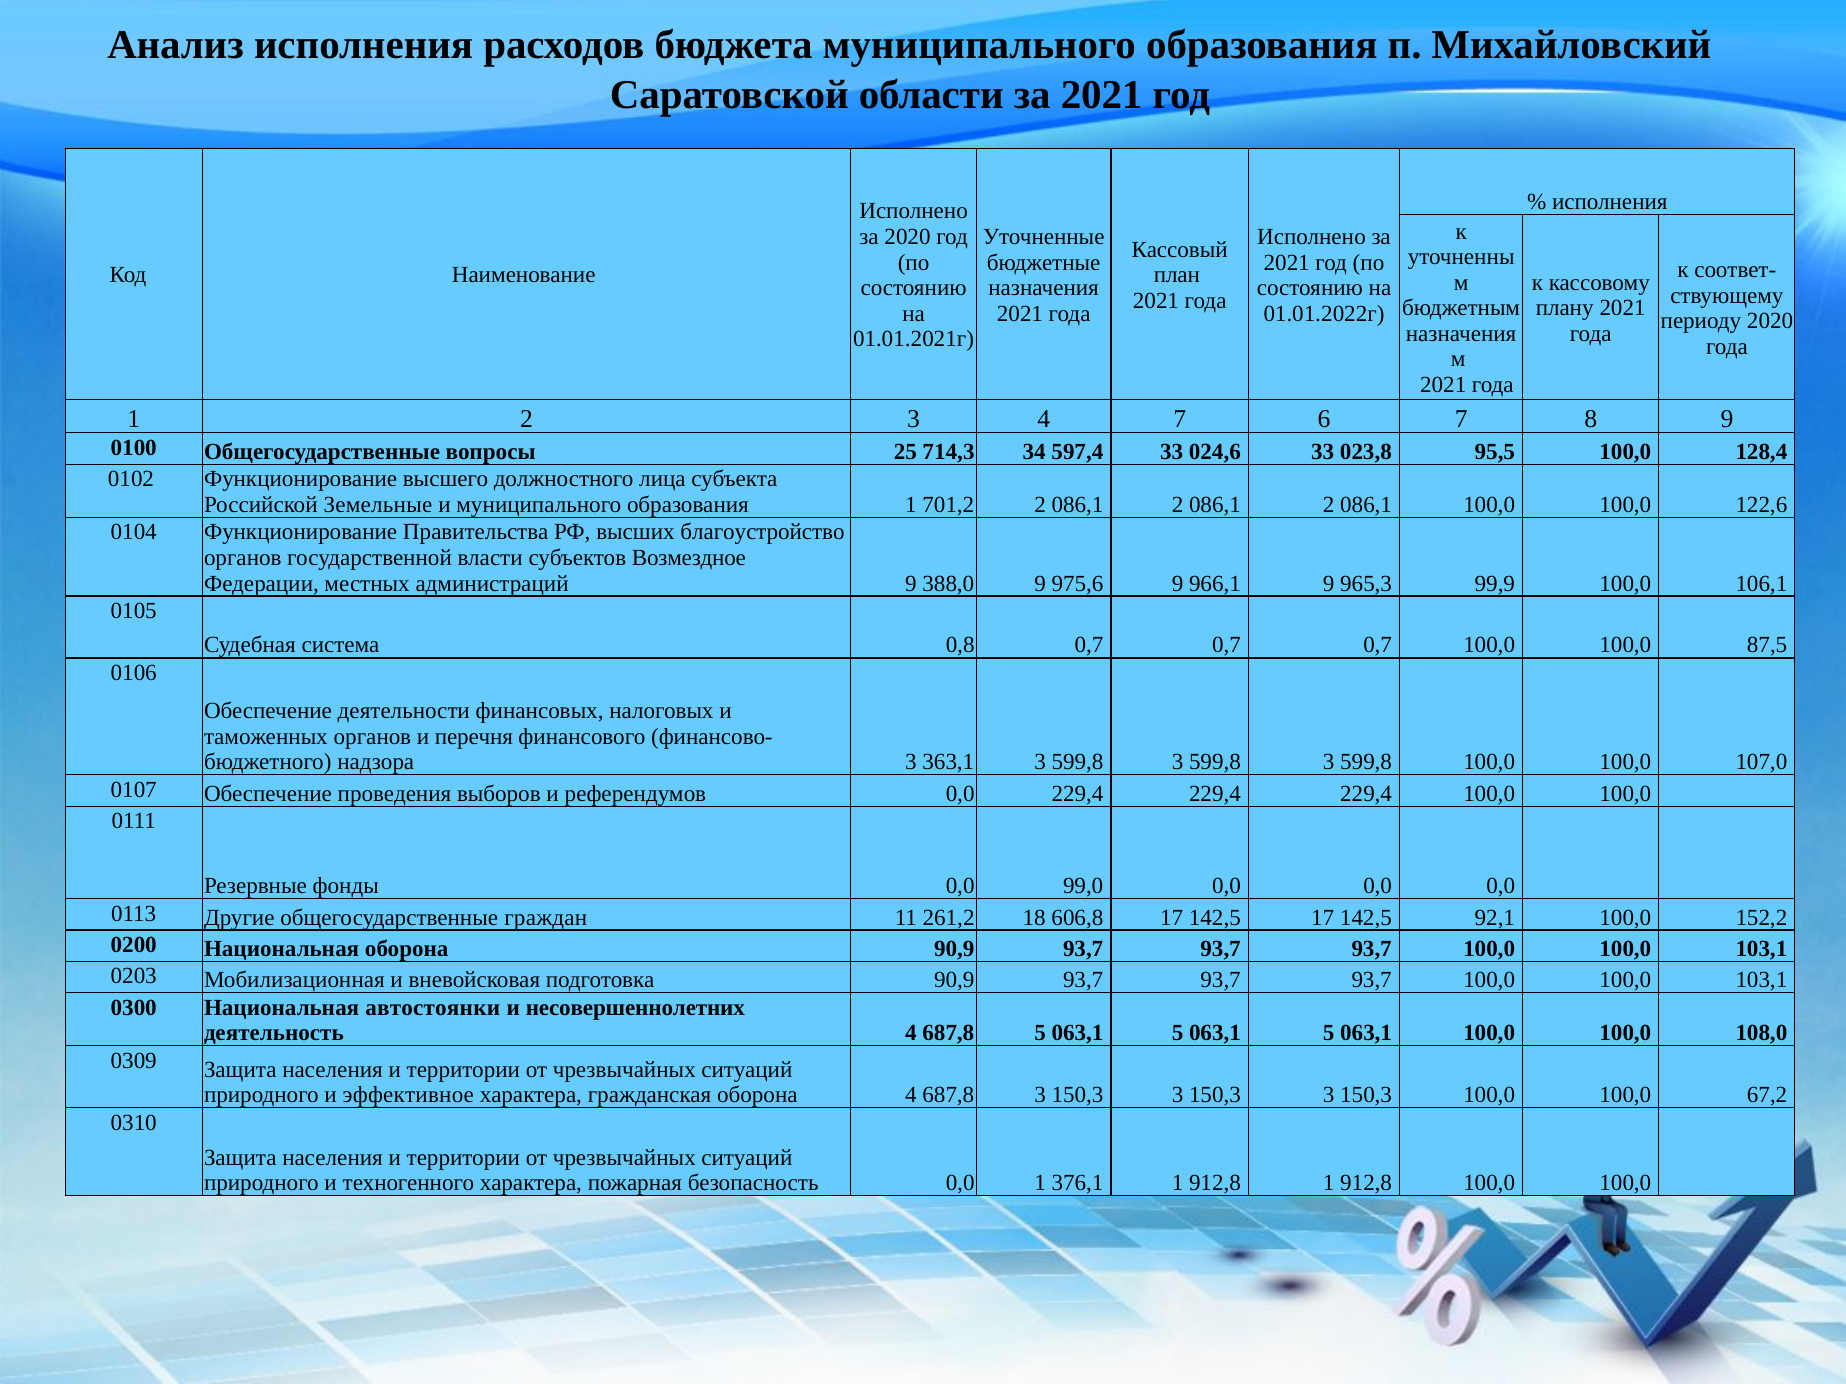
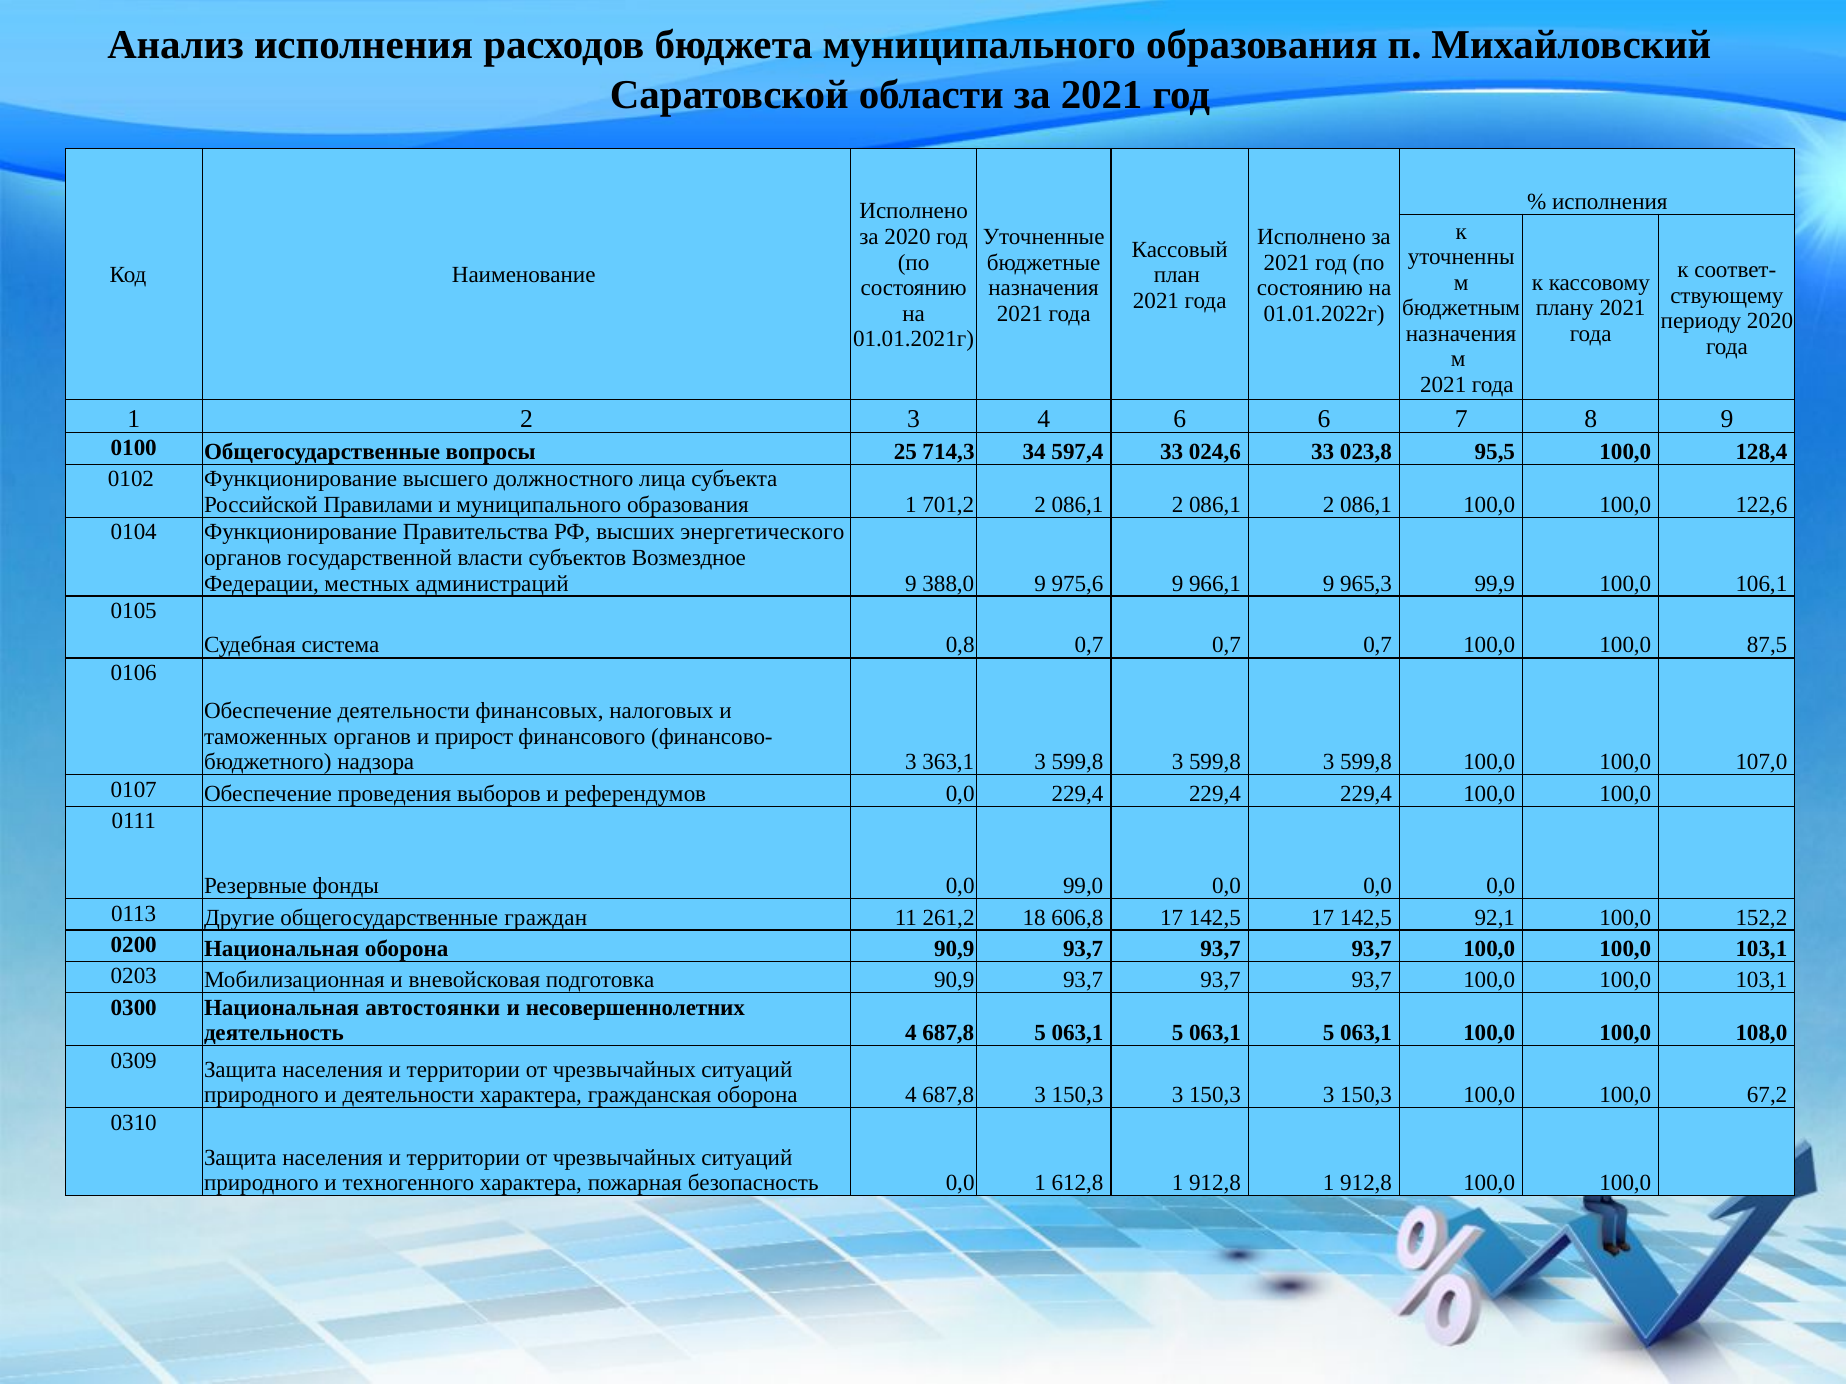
4 7: 7 -> 6 (1180, 419)
Земельные: Земельные -> Правилами (378, 505)
благоустройство: благоустройство -> энергетического (762, 532)
перечня: перечня -> прирост (474, 737)
и эффективное: эффективное -> деятельности (408, 1096)
376,1: 376,1 -> 612,8 (1078, 1183)
